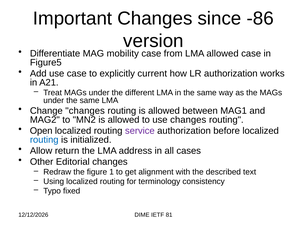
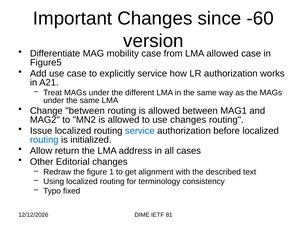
-86: -86 -> -60 (260, 18)
explicitly current: current -> service (152, 74)
Change changes: changes -> between (85, 111)
Open: Open -> Issue (41, 131)
service colour: purple -> blue (140, 131)
